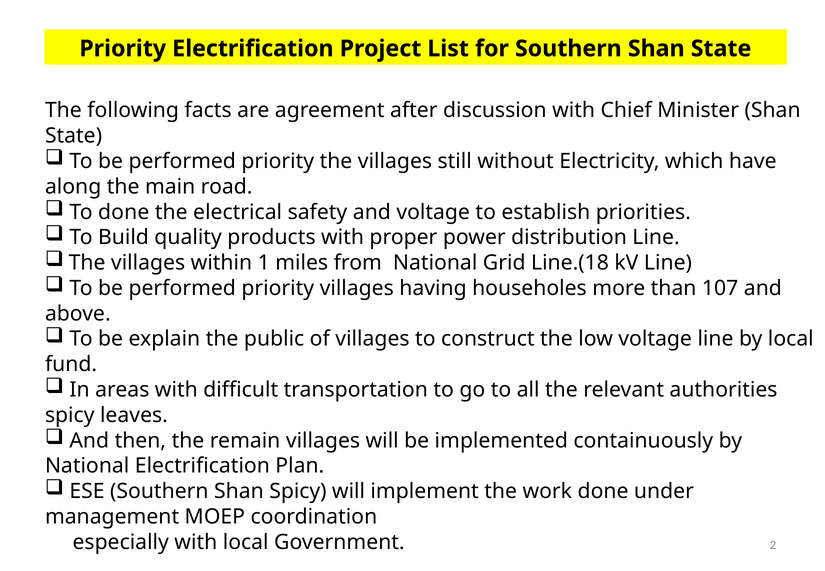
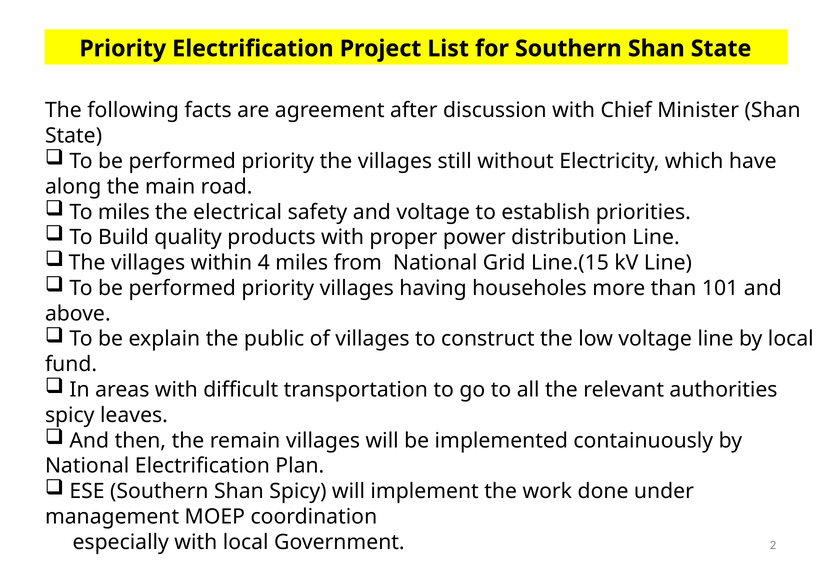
To done: done -> miles (124, 212)
1: 1 -> 4 (264, 263)
Line.(18: Line.(18 -> Line.(15 (570, 263)
107: 107 -> 101 (720, 288)
